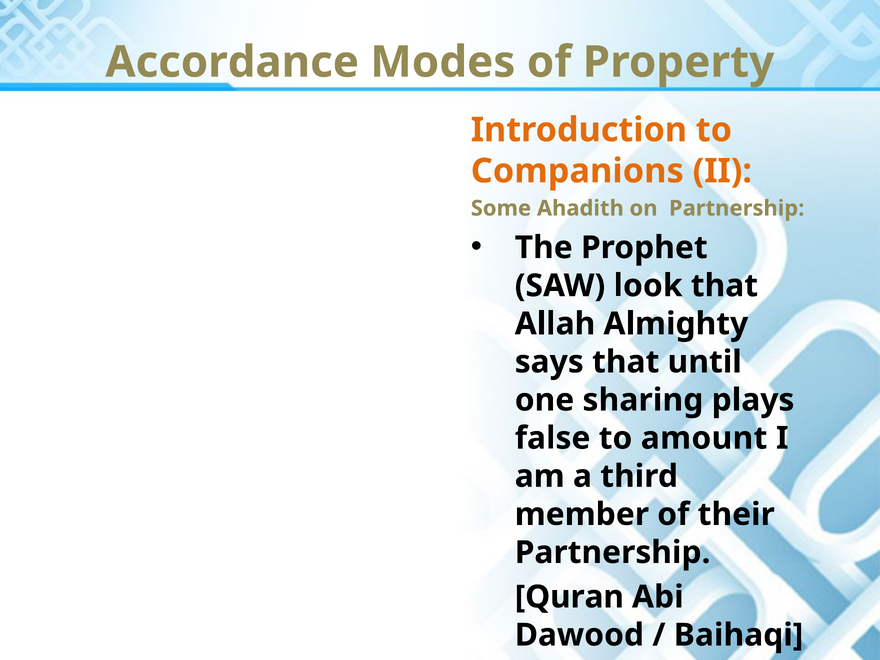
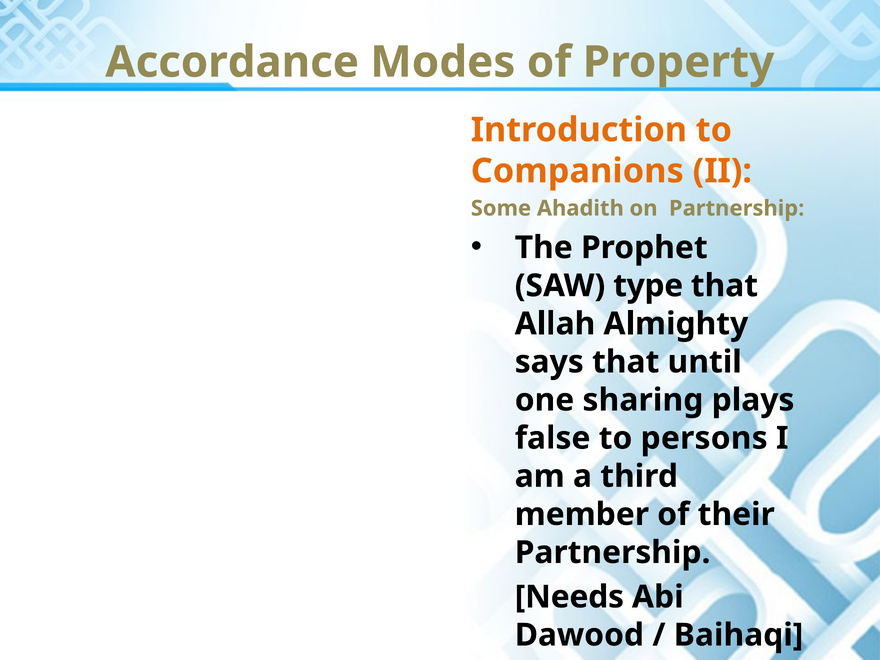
look: look -> type (648, 286)
amount: amount -> persons (704, 438)
Quran: Quran -> Needs (569, 597)
